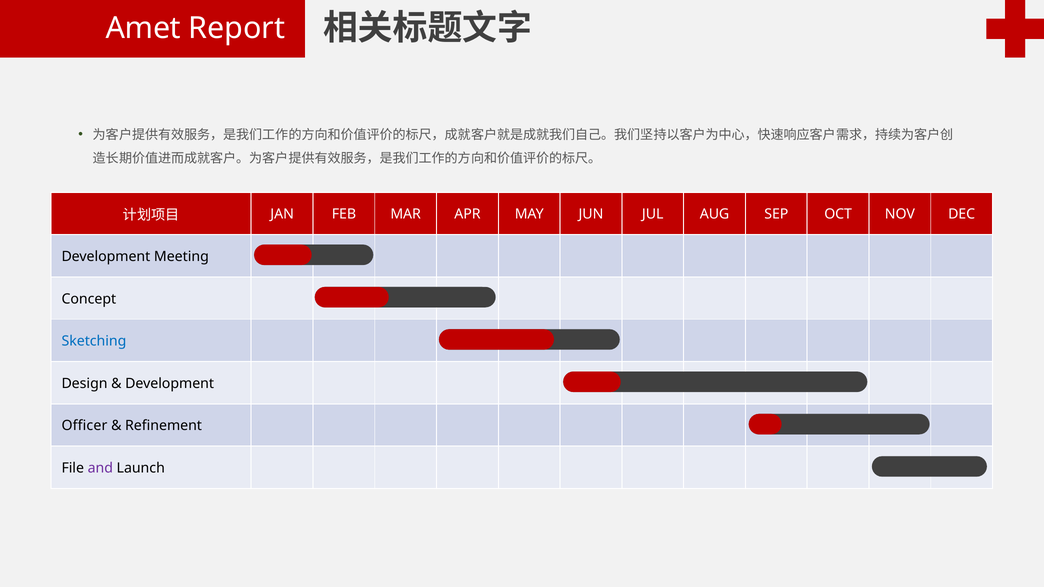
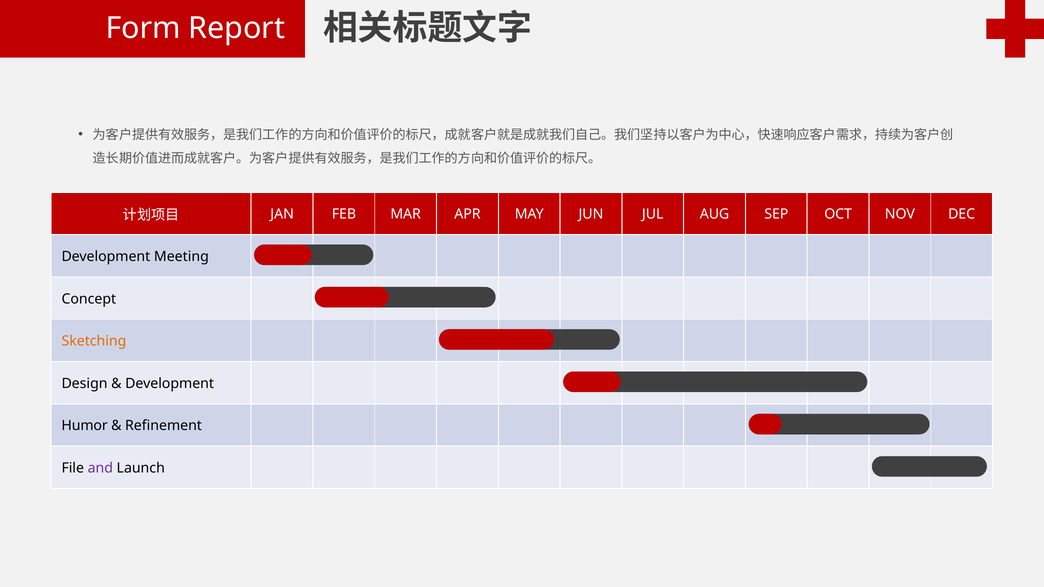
Amet: Amet -> Form (143, 28)
Sketching colour: blue -> orange (94, 341)
Officer: Officer -> Humor (85, 426)
